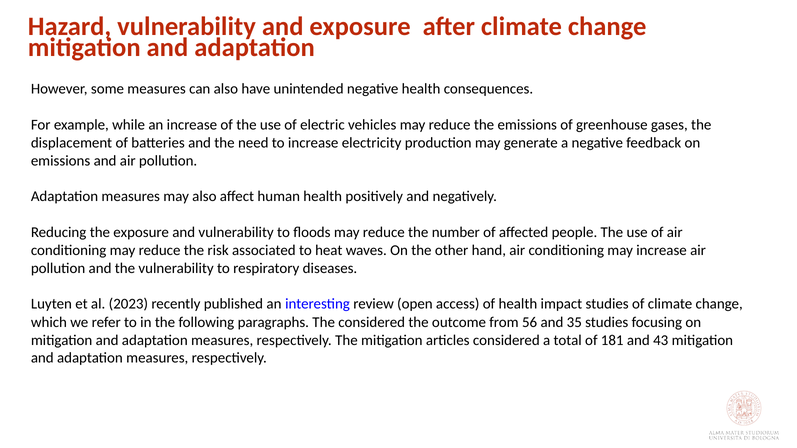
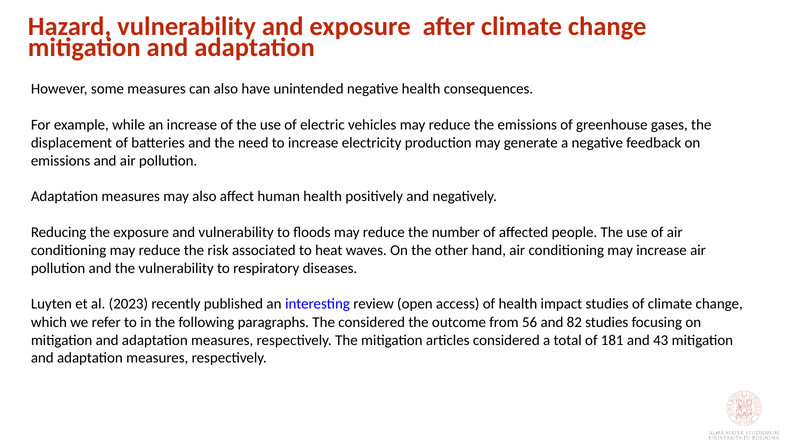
35: 35 -> 82 (574, 322)
